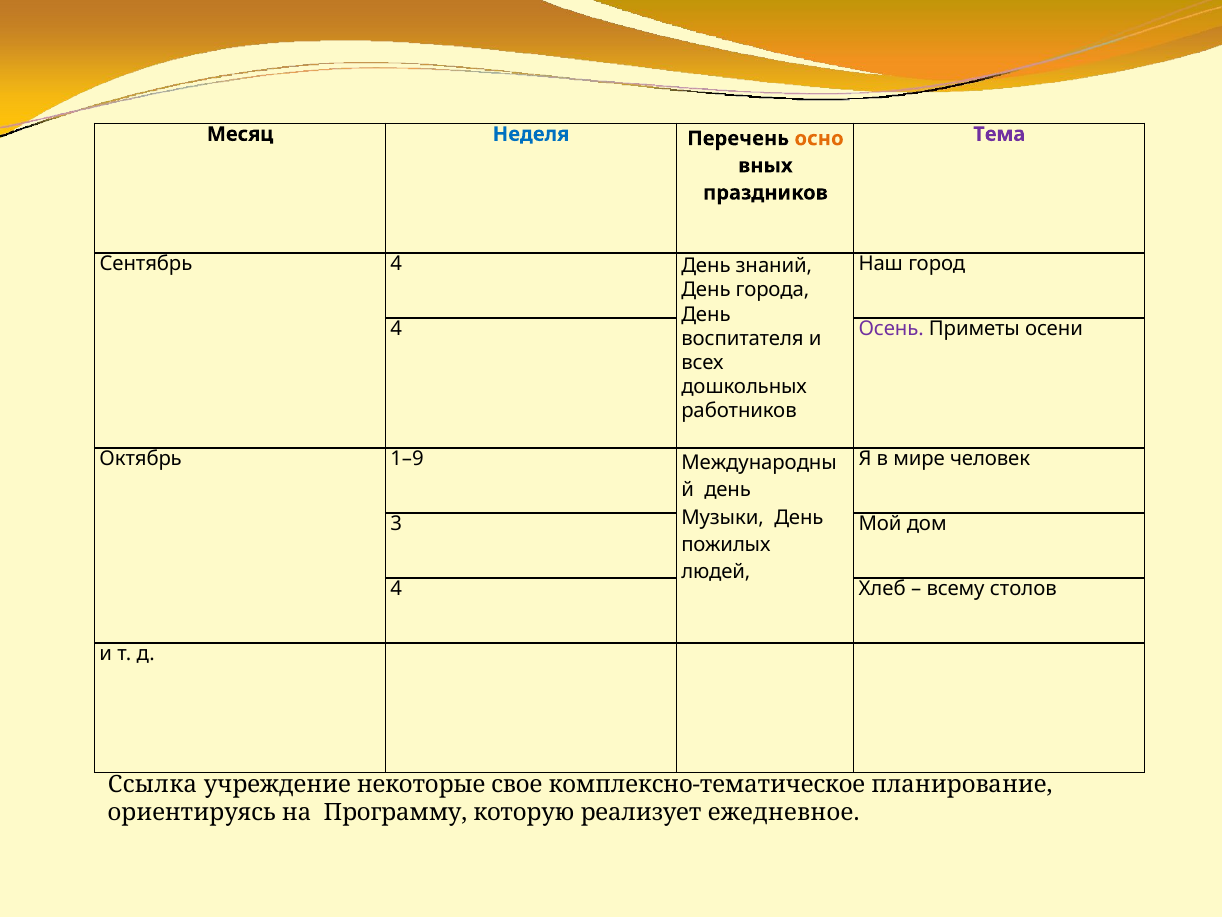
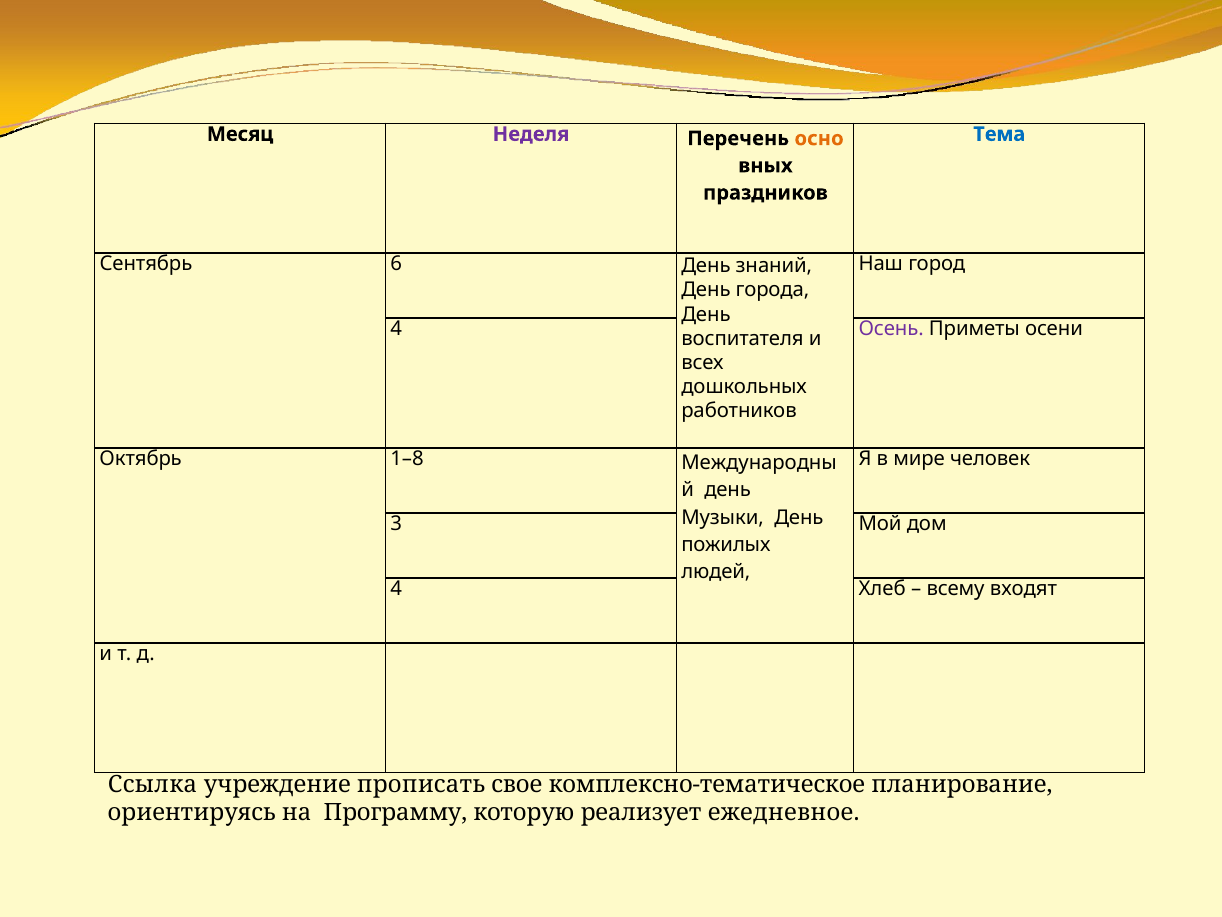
Неделя colour: blue -> purple (531, 134)
Тема colour: purple -> blue (999, 134)
Сентябрь 4: 4 -> 6 (396, 264)
1–9: 1–9 -> 1–8 (407, 459)
столов: столов -> входят (1023, 588)
некоторые: некоторые -> прописать (421, 784)
